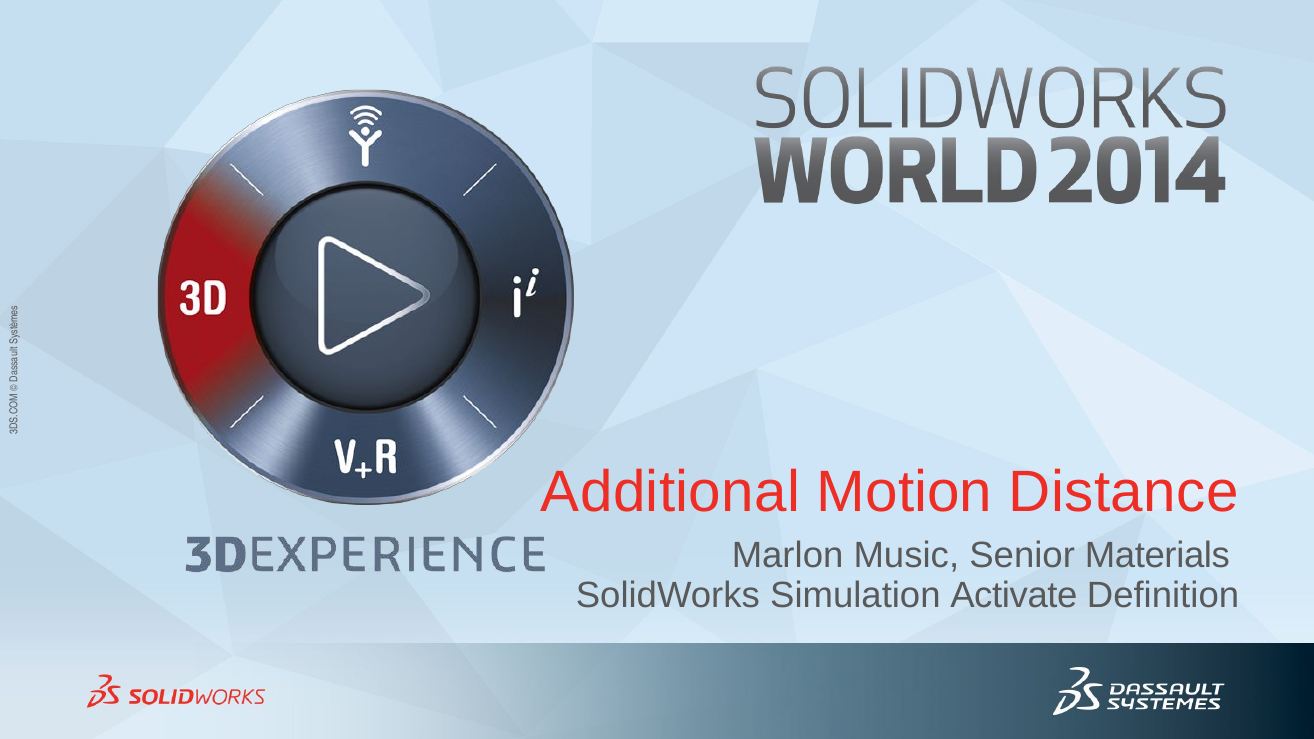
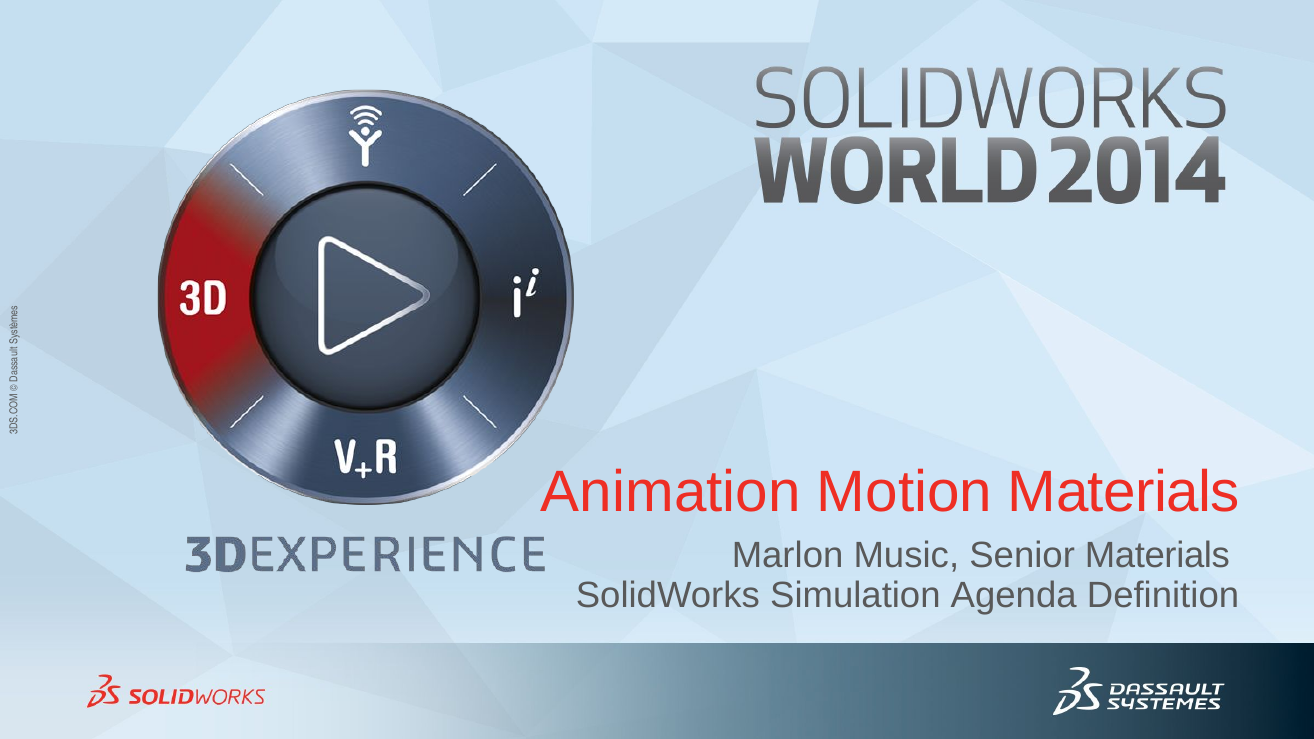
Additional: Additional -> Animation (671, 492)
Motion Distance: Distance -> Materials (1124, 492)
Activate: Activate -> Agenda (1014, 596)
